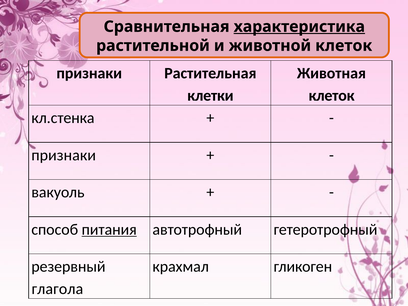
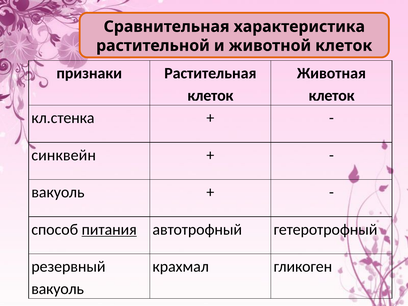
характеристика underline: present -> none (299, 27)
клетки: клетки -> клеток (210, 96)
признаки: признаки -> синквейн (64, 155)
глагола: глагола -> вакуоль (58, 289)
